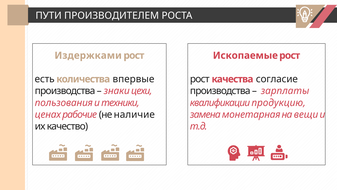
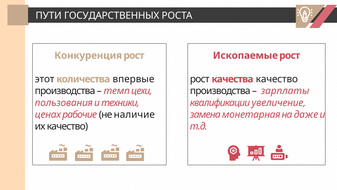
ПРОИЗВОДИТЕЛЕМ: ПРОИЗВОДИТЕЛЕМ -> ГОСУДАРСТВЕННЫХ (112, 16)
Издержками: Издержками -> Конкуренция (88, 55)
есть: есть -> этот (45, 79)
качества согласие: согласие -> качество (277, 79)
знаки: знаки -> темп (117, 91)
продукцию: продукцию -> увеличение (279, 103)
вещи: вещи -> даже (306, 114)
